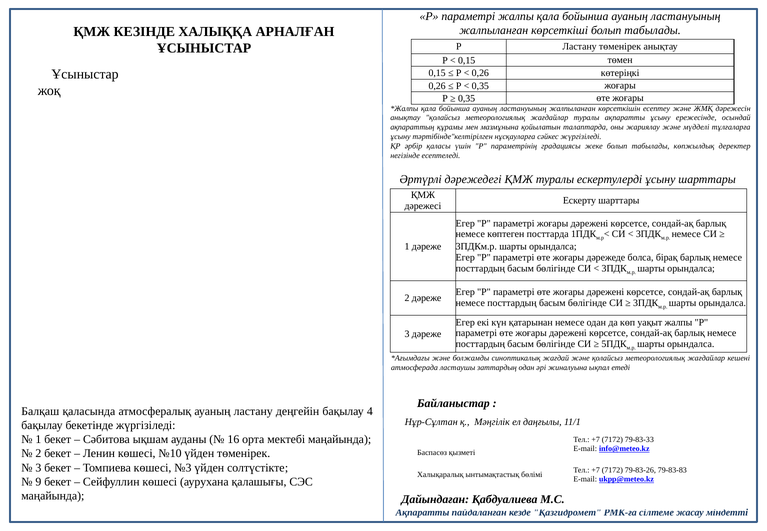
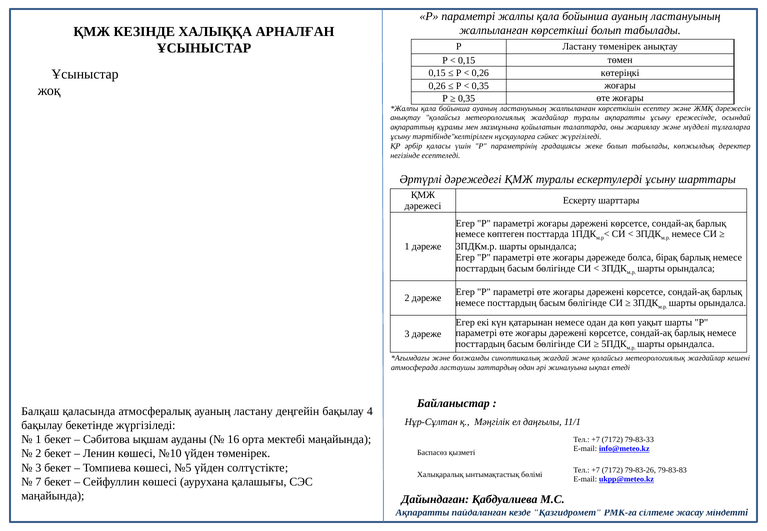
уақыт жалпы: жалпы -> шарты (678, 322)
№3: №3 -> №5 (183, 468)
9: 9 -> 7 (38, 482)
